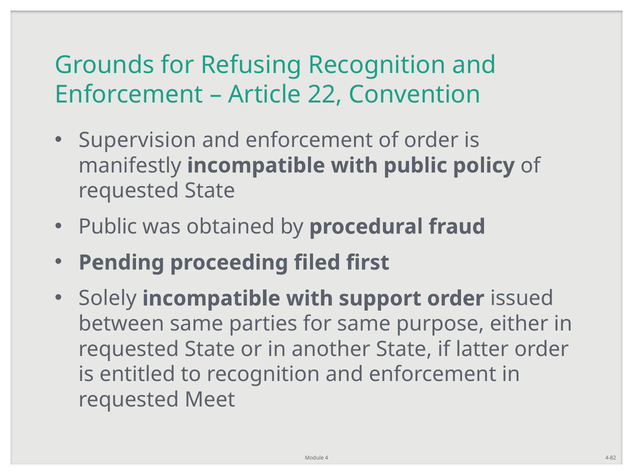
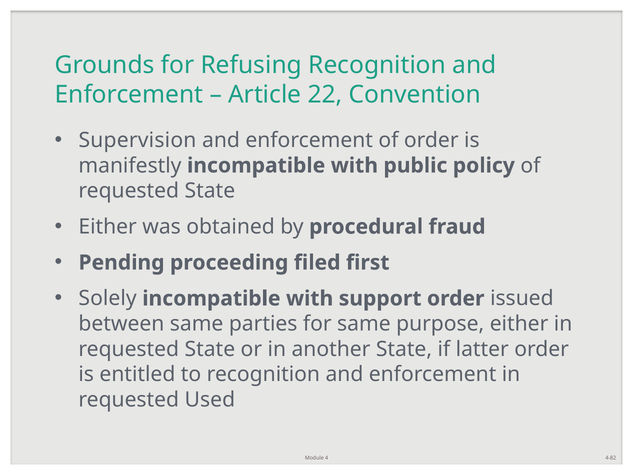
Public: Public -> Either (108, 227)
Meet: Meet -> Used (210, 400)
